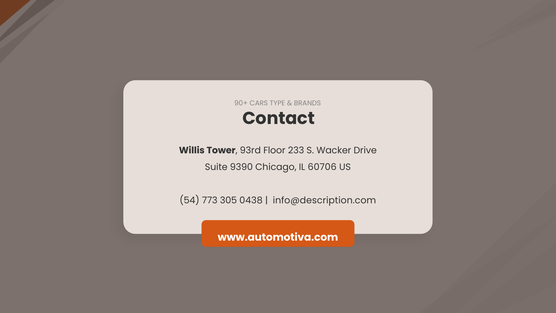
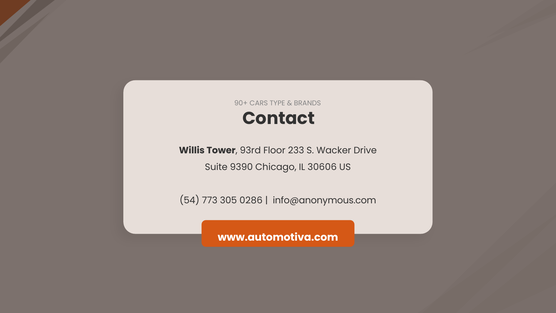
60706: 60706 -> 30606 (322, 167)
0438: 0438 -> 0286 (251, 200)
info@description.com: info@description.com -> info@anonymous.com (325, 200)
